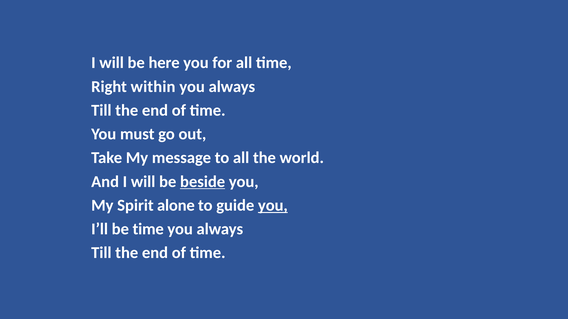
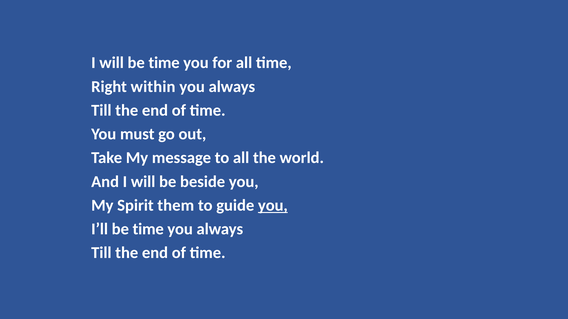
will be here: here -> time (164, 63)
beside underline: present -> none (203, 182)
alone: alone -> them (176, 206)
